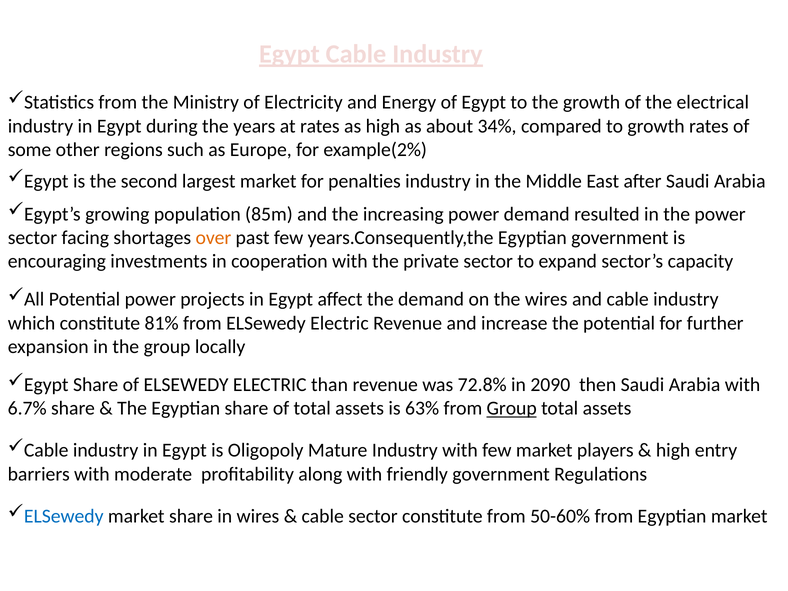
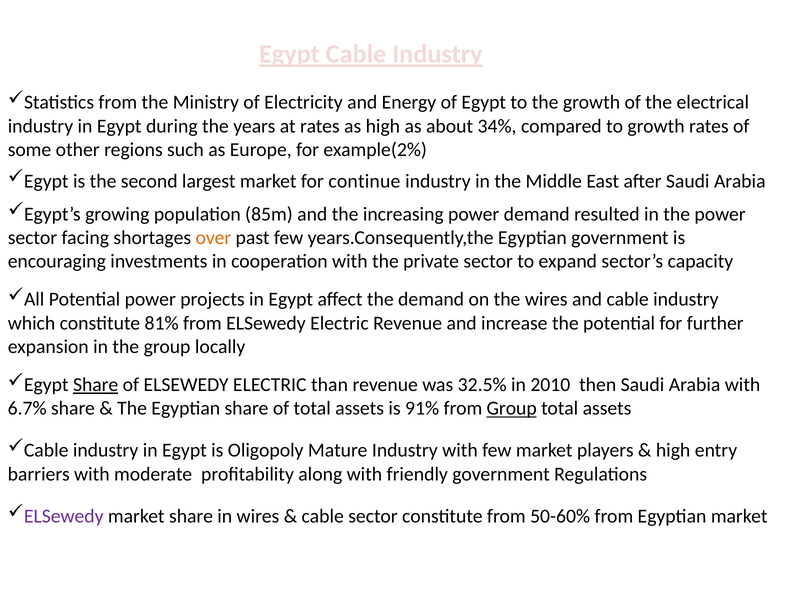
penalties: penalties -> continue (364, 181)
Share underline: none -> present (96, 385)
72.8%: 72.8% -> 32.5% (482, 385)
2090: 2090 -> 2010 (550, 385)
63%: 63% -> 91% (422, 408)
ELSewedy colour: blue -> purple (64, 516)
